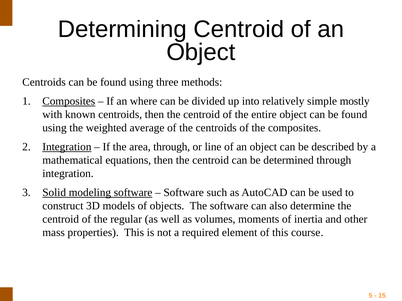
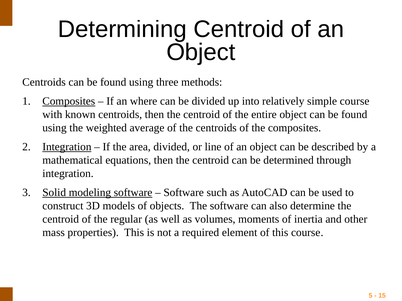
simple mostly: mostly -> course (355, 101)
area through: through -> divided (172, 147)
